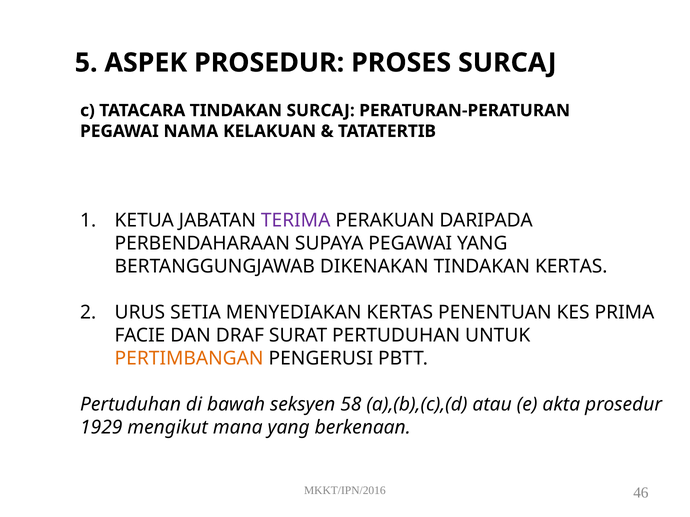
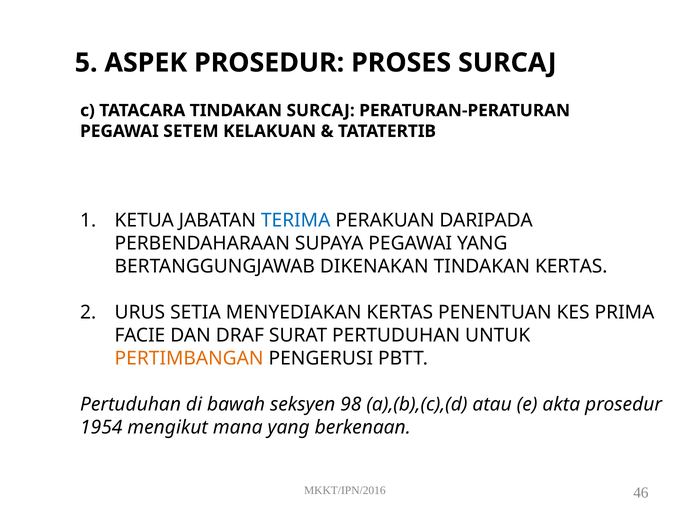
NAMA: NAMA -> SETEM (191, 131)
TERIMA colour: purple -> blue (296, 221)
58: 58 -> 98 (351, 405)
1929: 1929 -> 1954 (101, 428)
